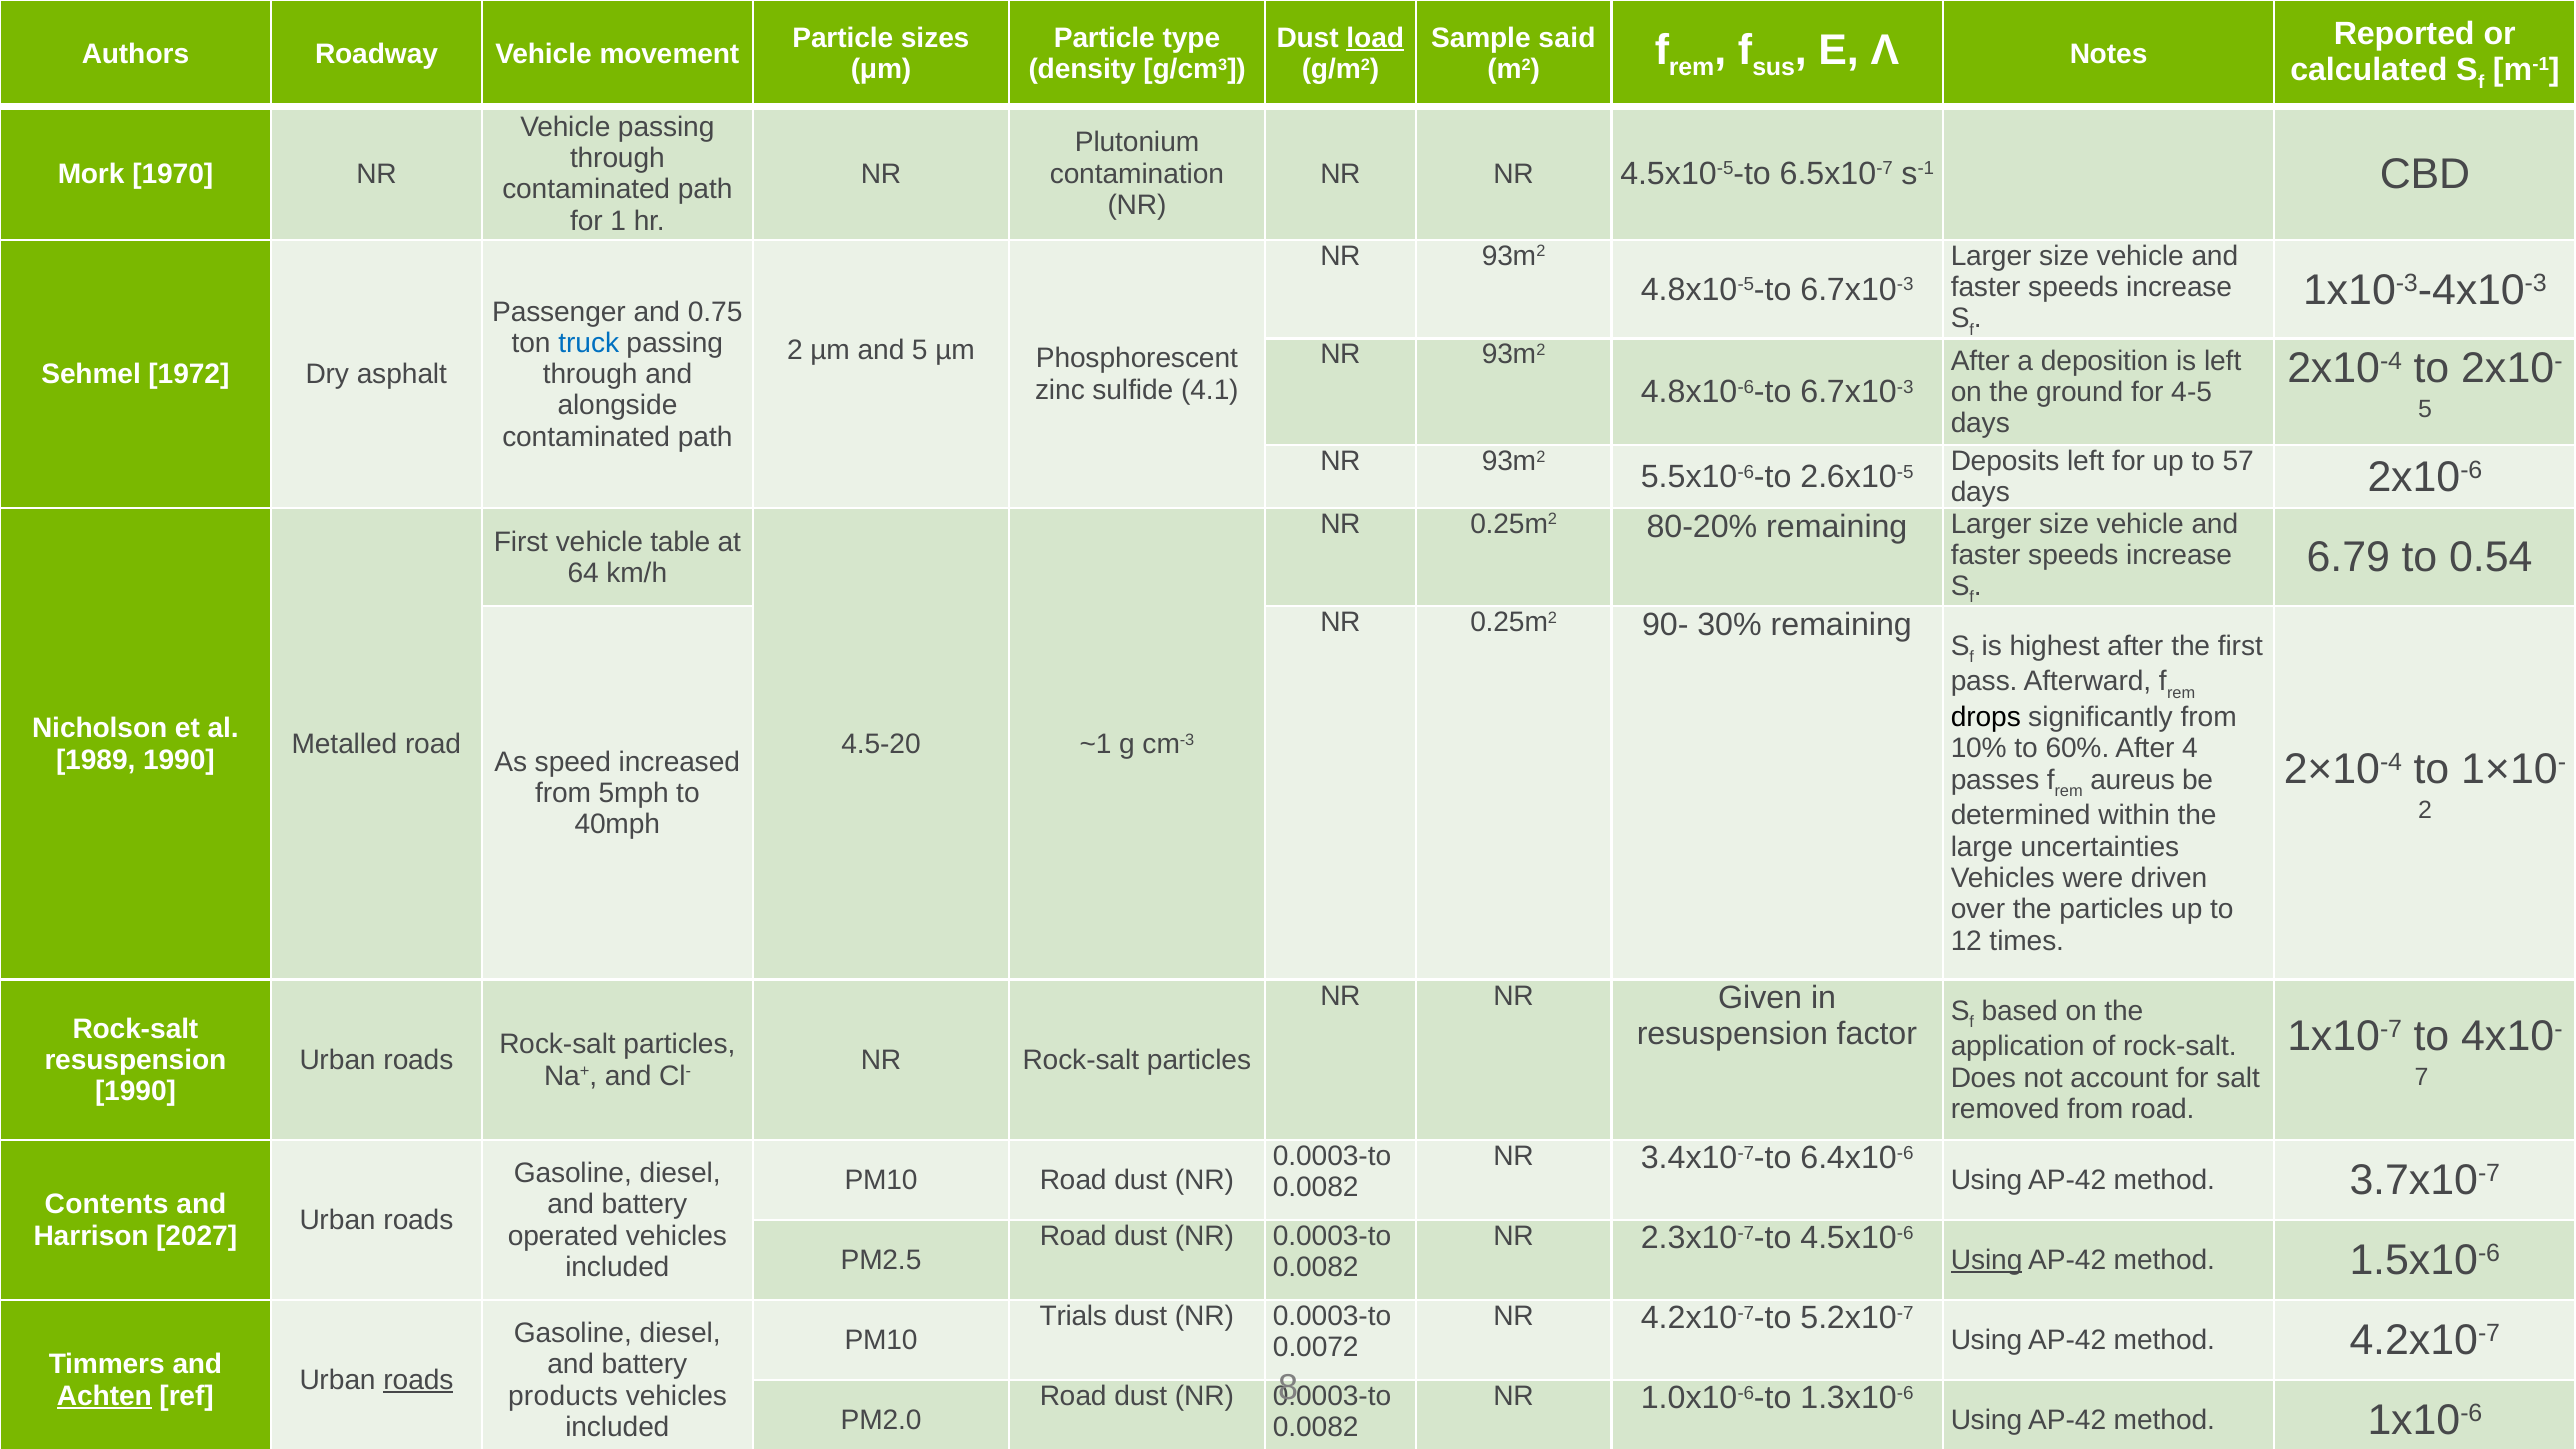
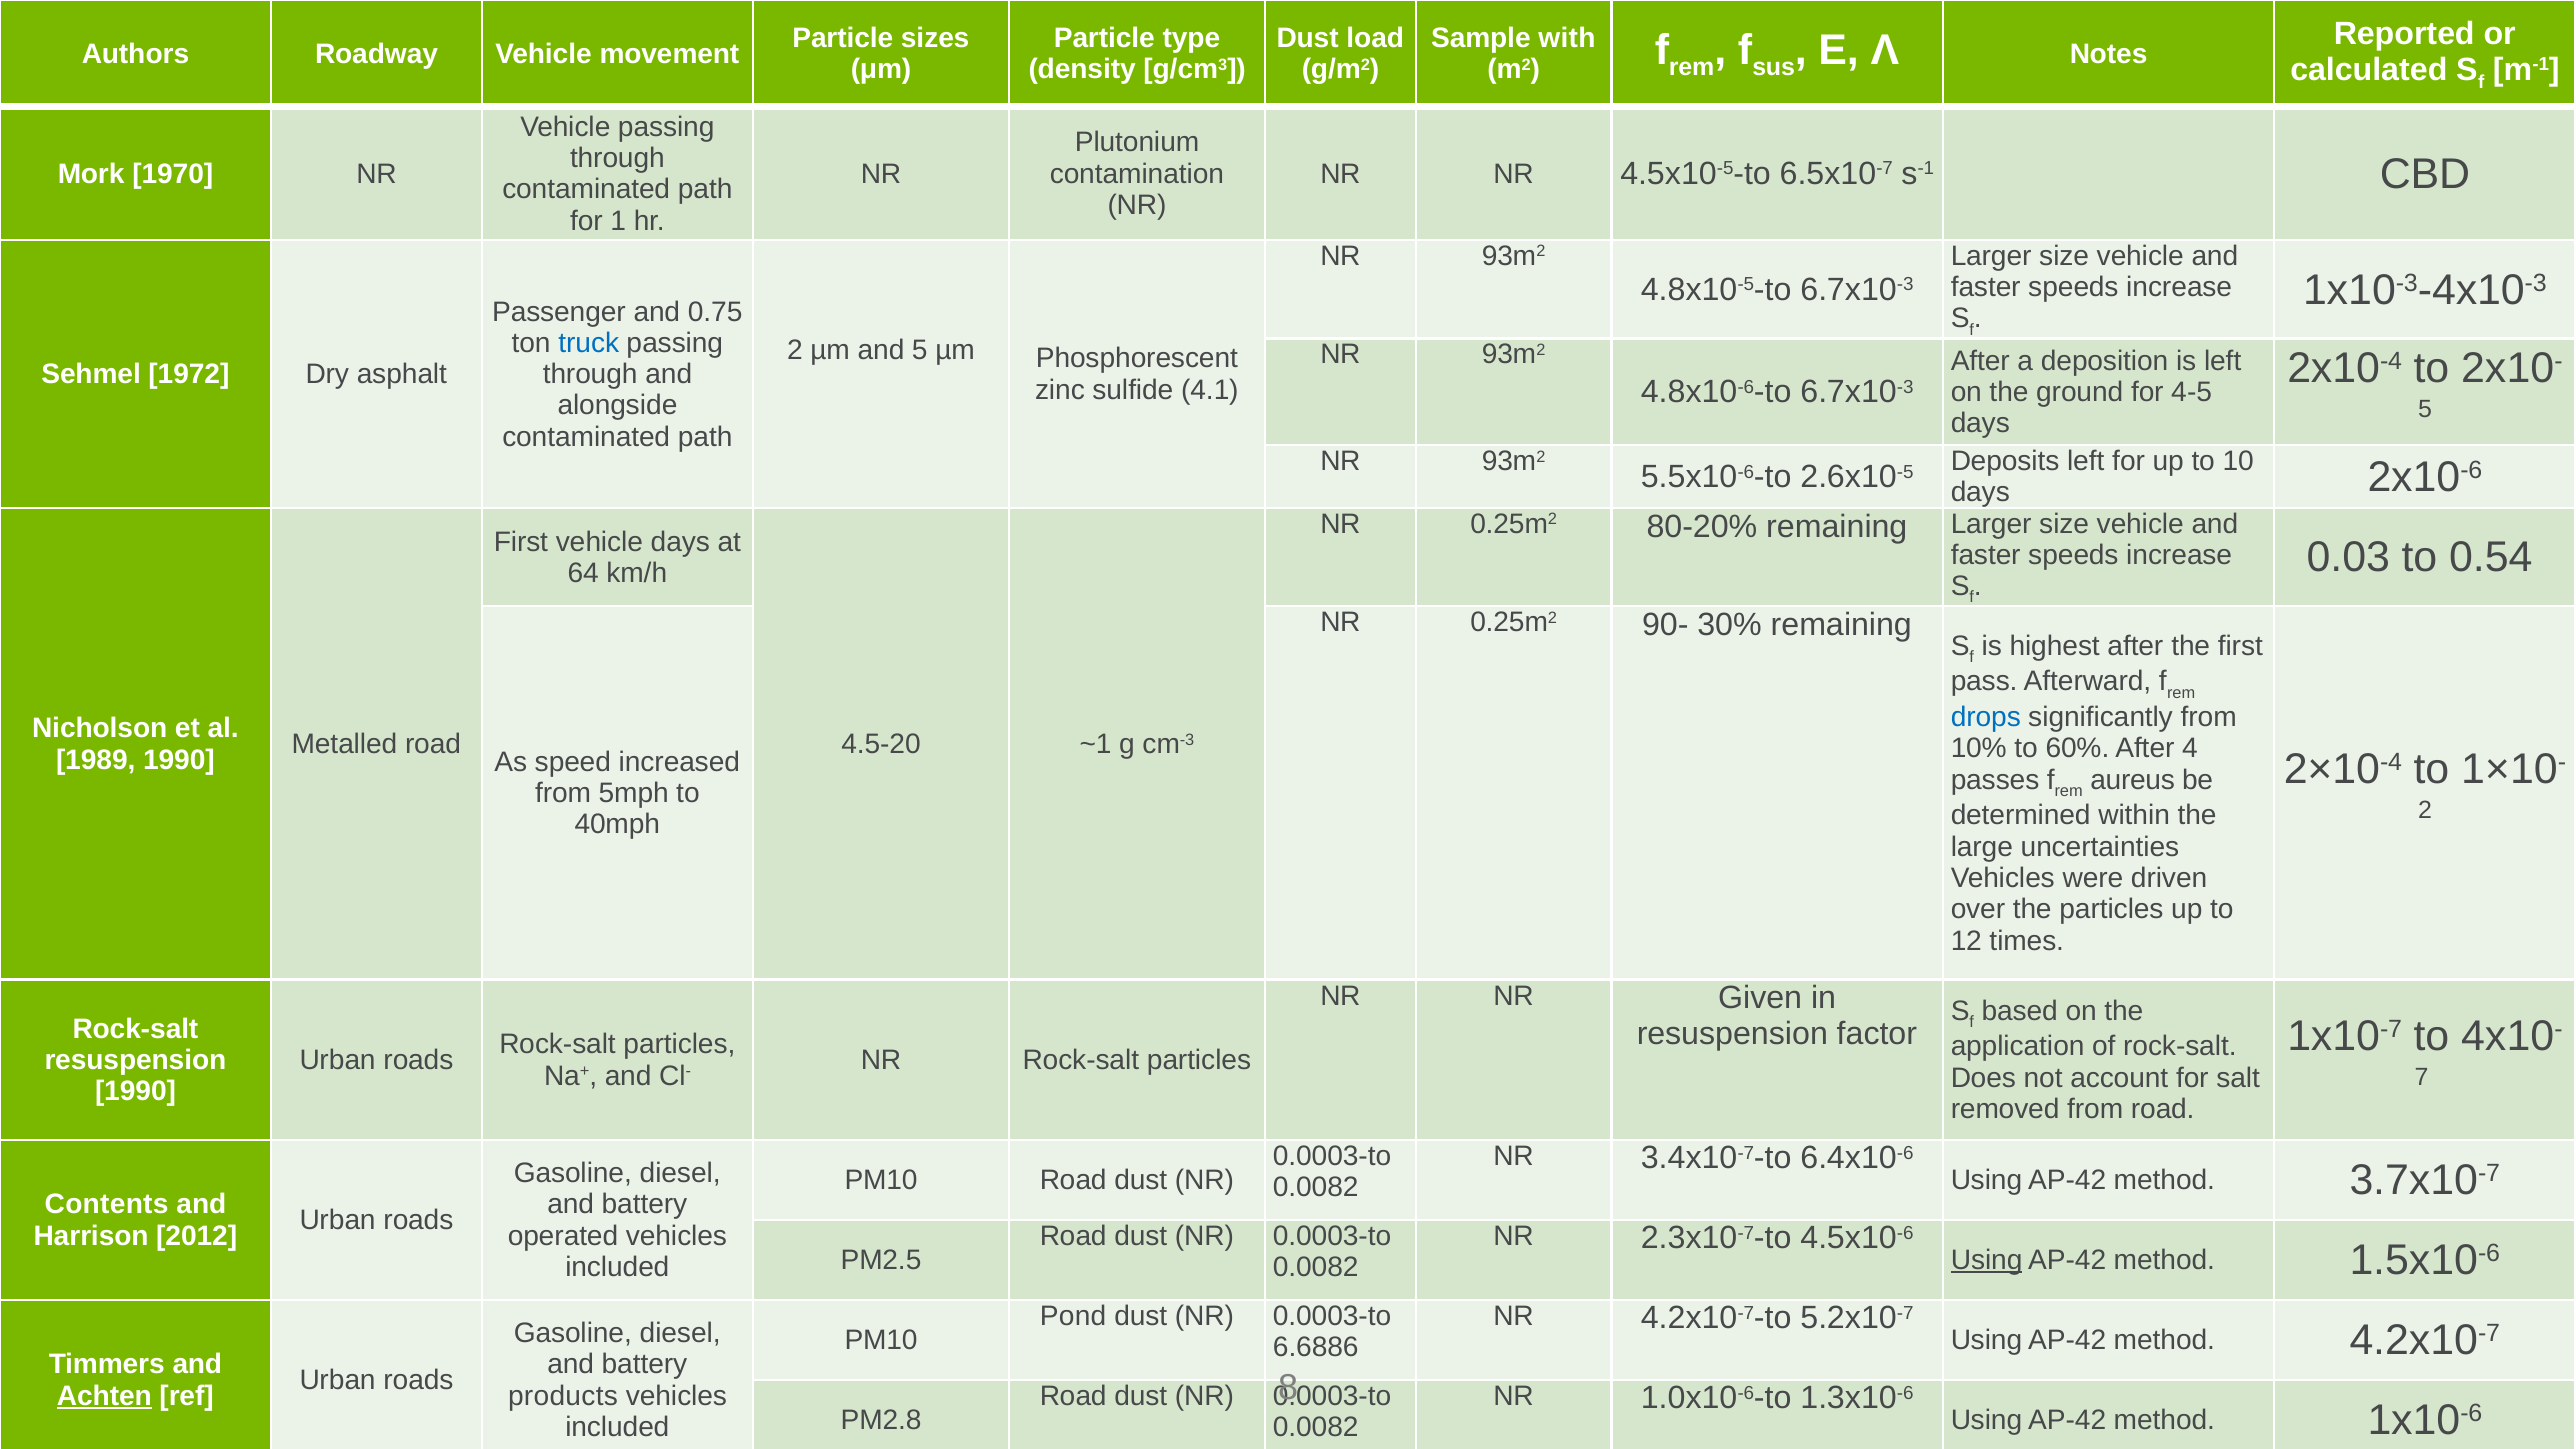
load underline: present -> none (1375, 38)
said: said -> with (1567, 38)
57: 57 -> 10 (2238, 461)
vehicle table: table -> days (680, 542)
6.79: 6.79 -> 0.03 (2348, 558)
drops colour: black -> blue (1986, 717)
2027: 2027 -> 2012 (197, 1236)
Trials: Trials -> Pond (1073, 1316)
0.0072: 0.0072 -> 6.6886 (1316, 1347)
roads underline: present -> none (418, 1380)
PM2.0: PM2.0 -> PM2.8 (881, 1420)
